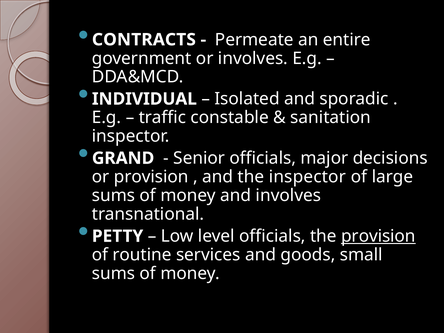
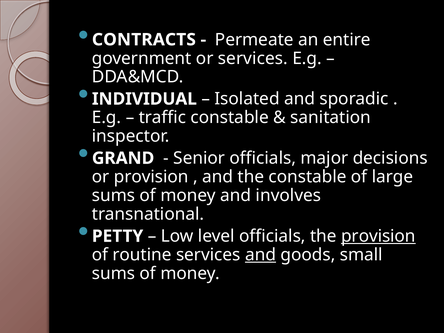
or involves: involves -> services (253, 58)
the inspector: inspector -> constable (308, 177)
and underline: none -> present (260, 255)
